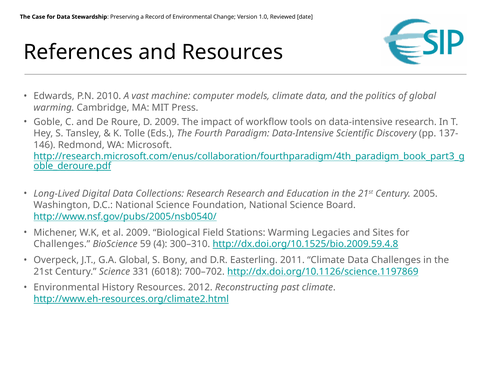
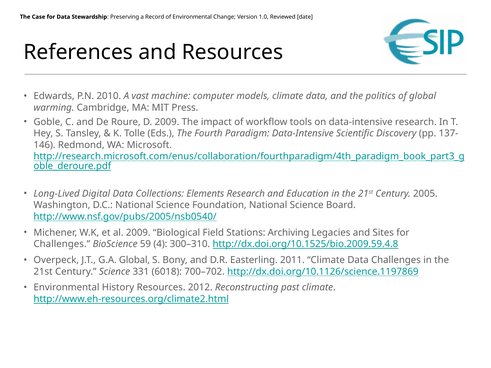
Collections Research: Research -> Elements (205, 194)
Stations Warming: Warming -> Archiving (288, 233)
